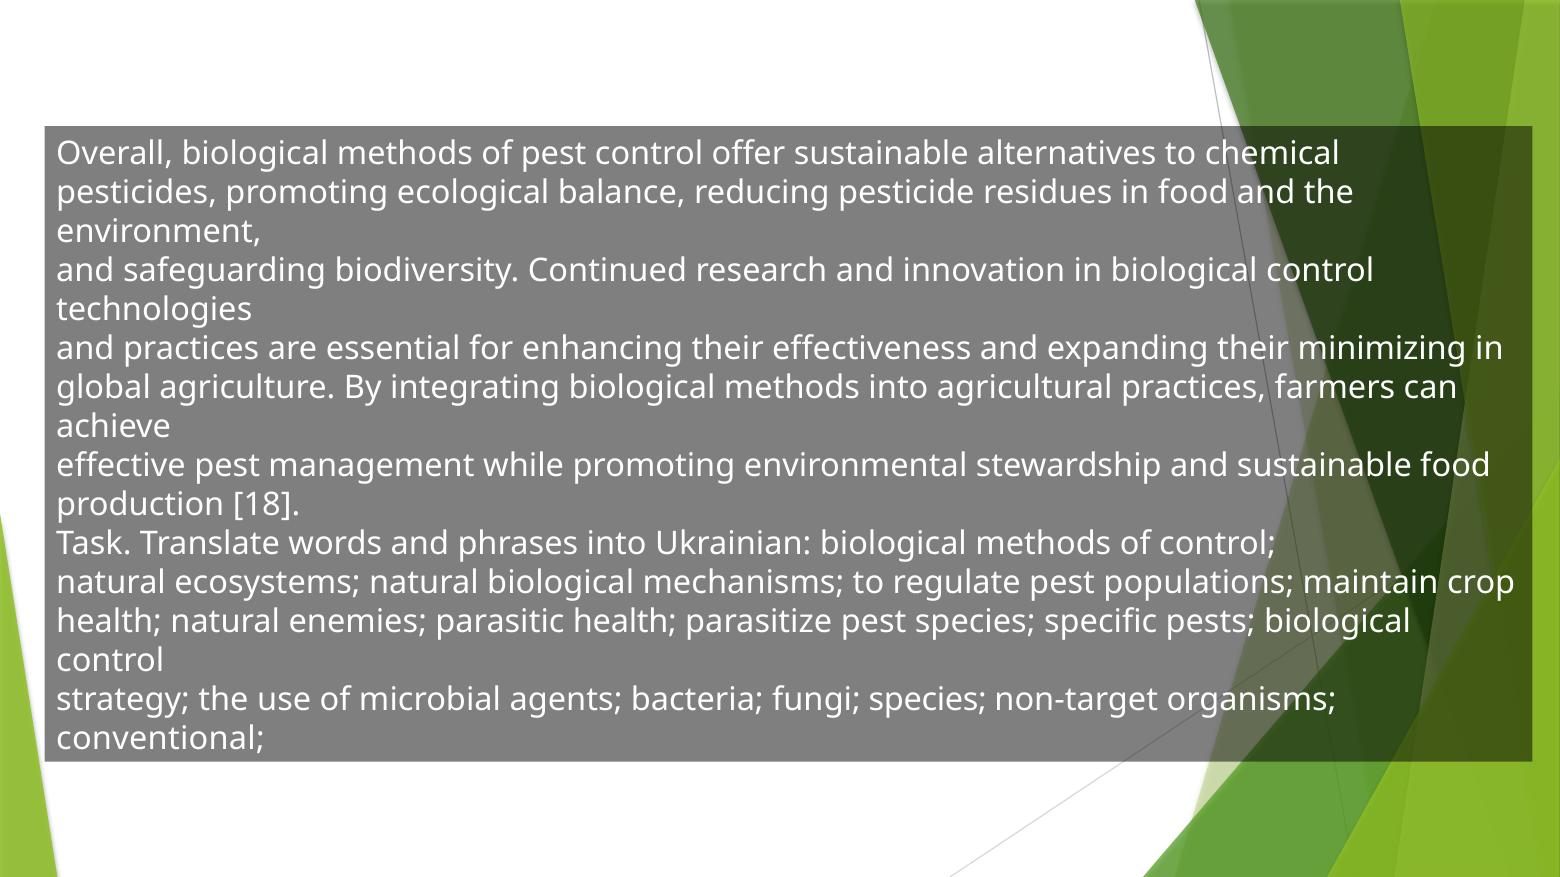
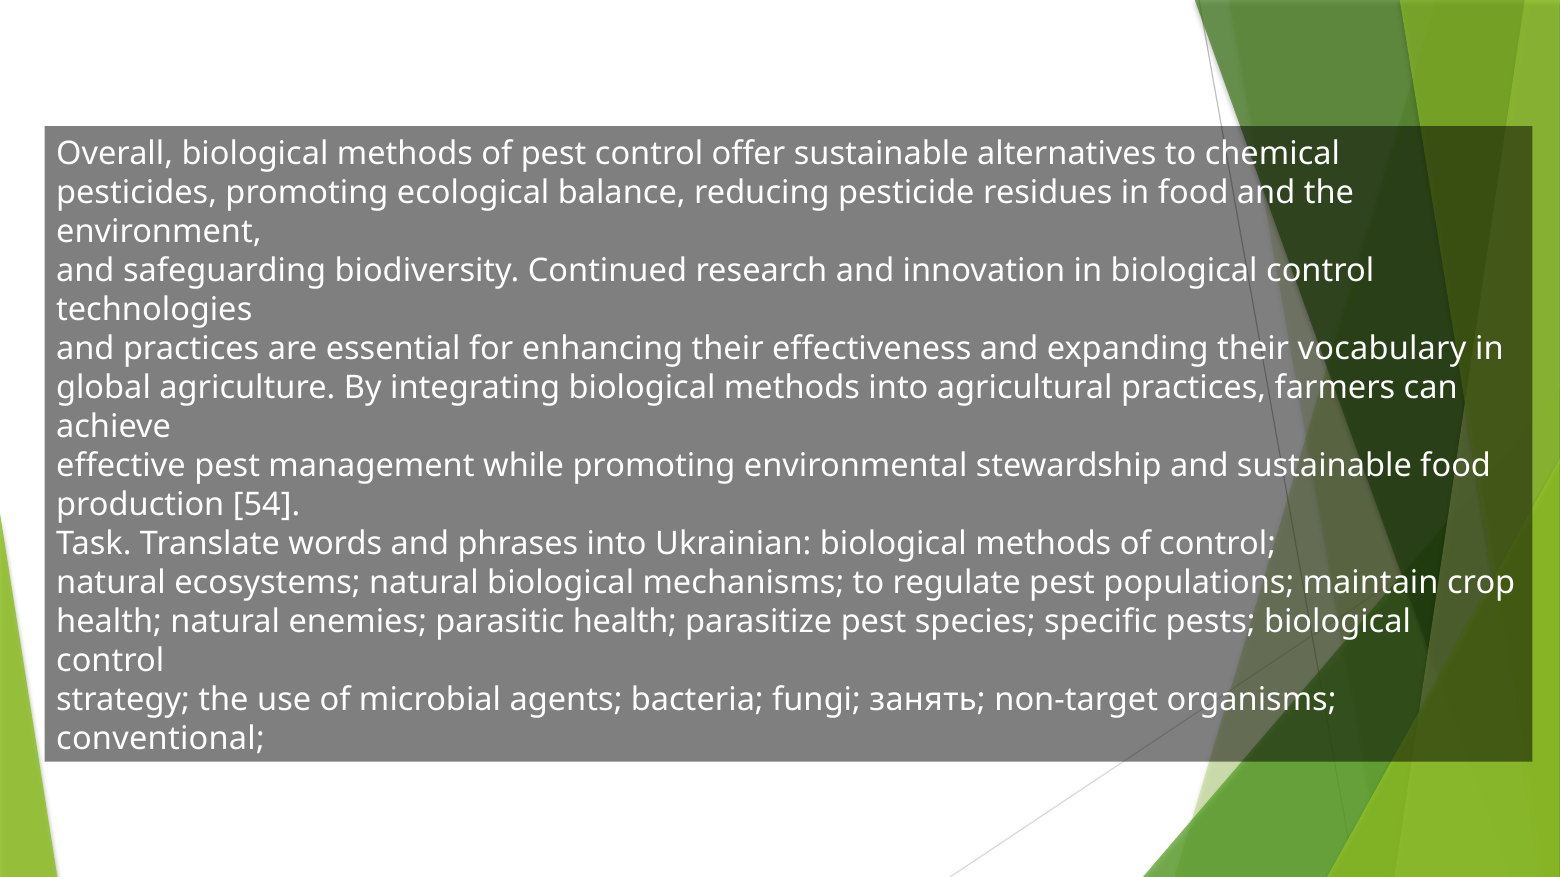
minimizing: minimizing -> vocabulary (1382, 349)
18: 18 -> 54 (267, 505)
fungi species: species -> занять (927, 700)
